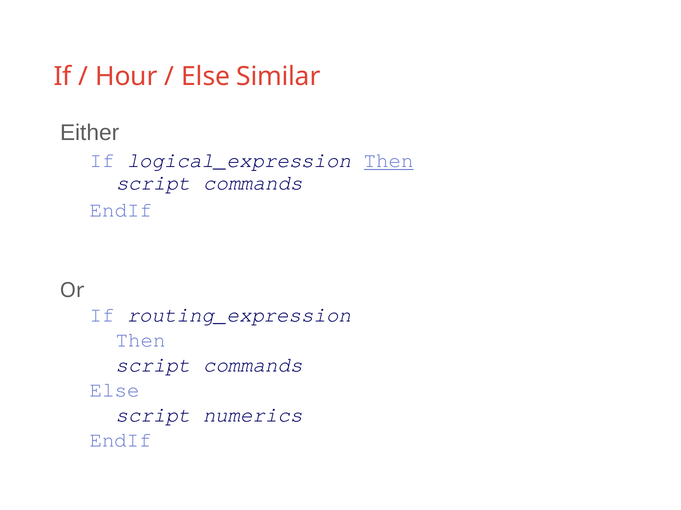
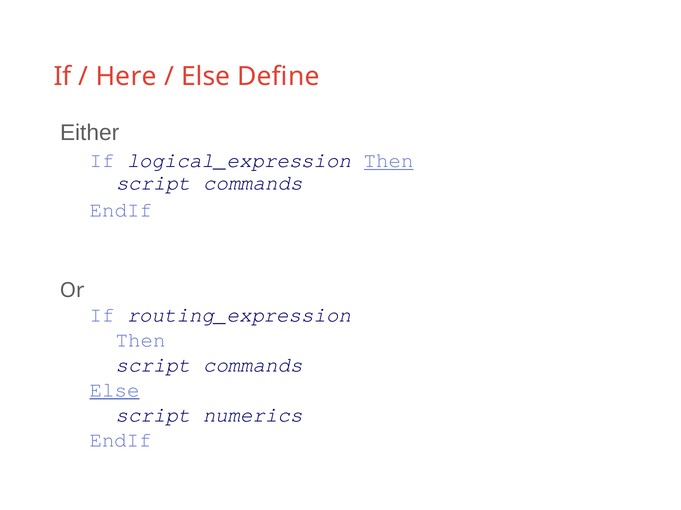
Hour: Hour -> Here (126, 76)
Similar: Similar -> Define (278, 76)
Else underline: none -> present (115, 390)
